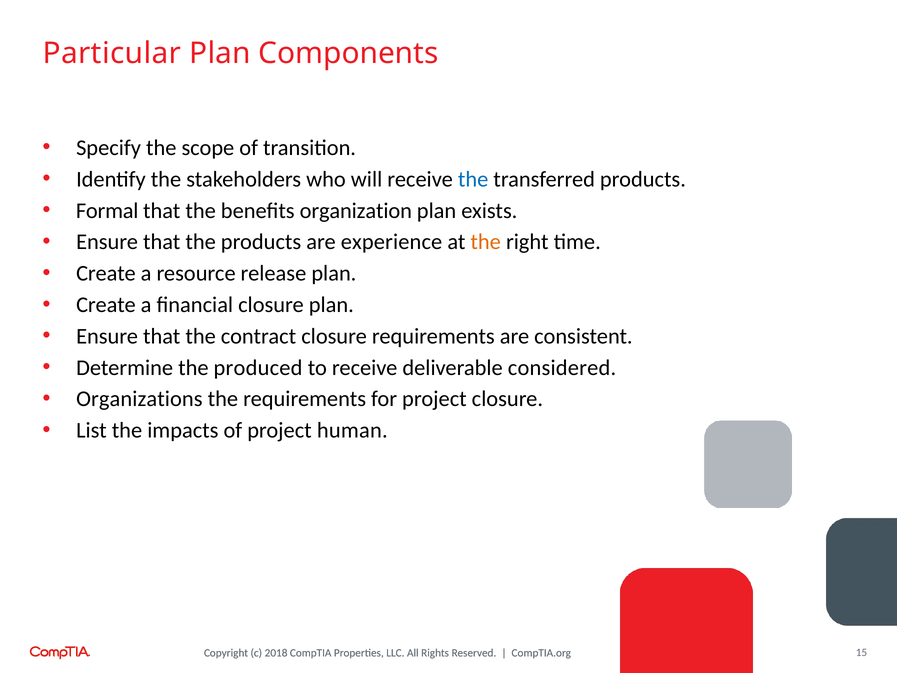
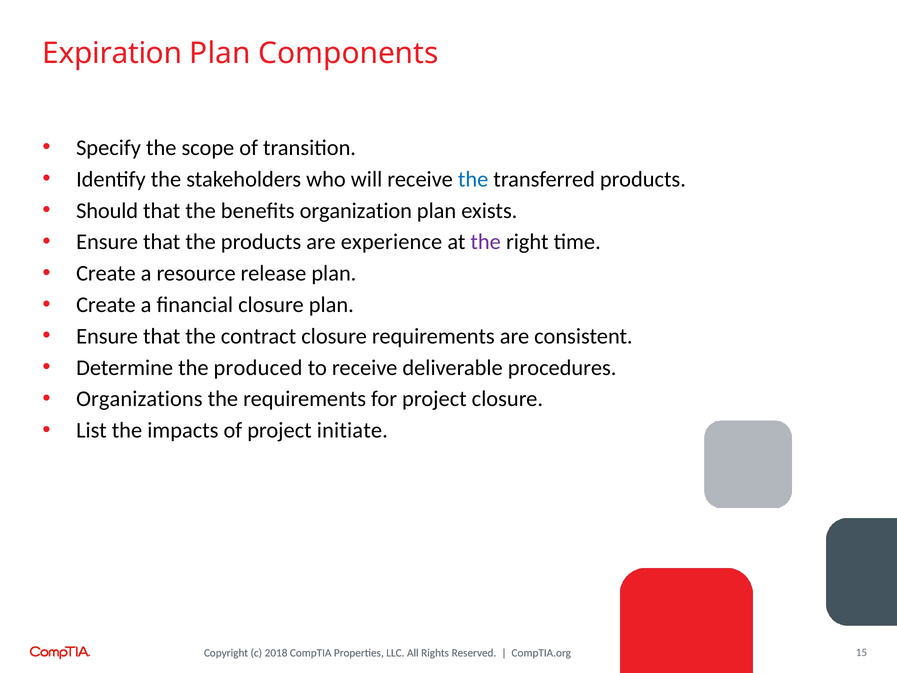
Particular: Particular -> Expiration (112, 53)
Formal: Formal -> Should (107, 211)
the colour: orange -> purple (486, 242)
considered: considered -> procedures (562, 368)
human: human -> initiate (352, 430)
